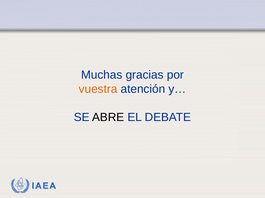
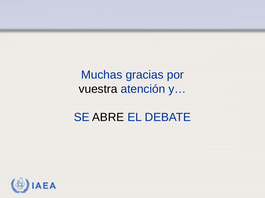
vuestra colour: orange -> black (98, 89)
